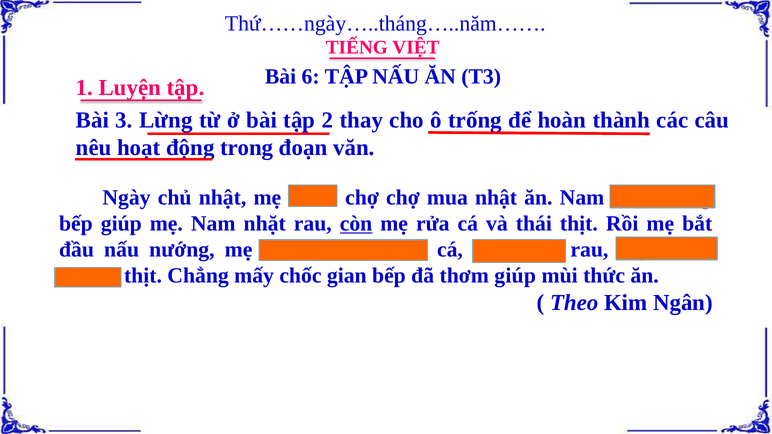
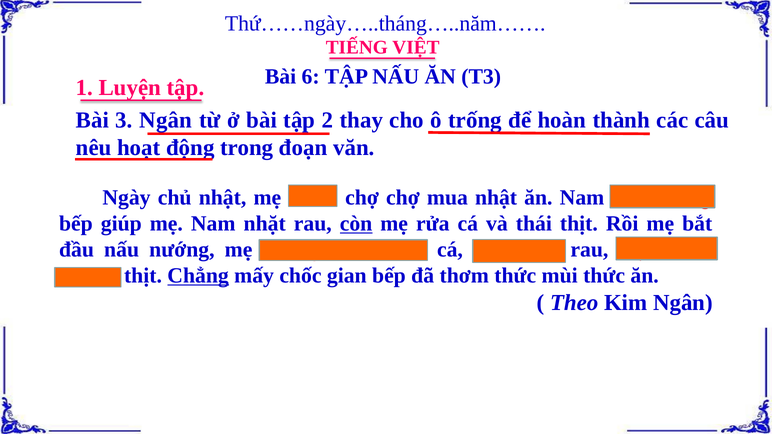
3 Lừng: Lừng -> Ngân (166, 120)
Chẳng underline: none -> present (198, 276)
thơm giúp: giúp -> thức (515, 276)
